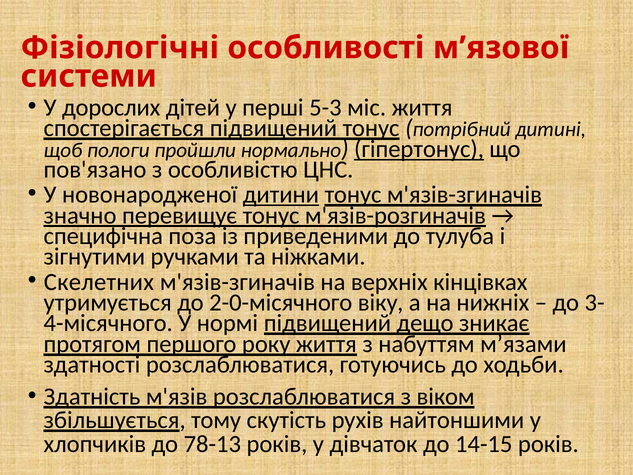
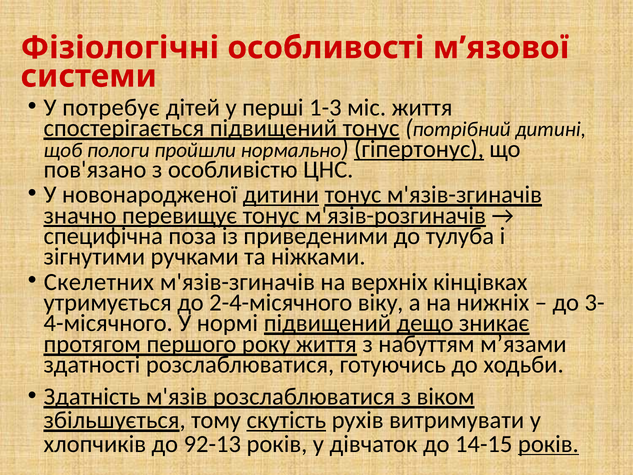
дорослих: дорослих -> потребує (111, 108)
5-3: 5-3 -> 1-3 (325, 108)
2-0-місячного: 2-0-місячного -> 2-4-місячного (281, 302)
скутість underline: none -> present (286, 420)
найтоншими: найтоншими -> витримувати (457, 420)
78-13: 78-13 -> 92-13 (212, 444)
років underline: none -> present (548, 444)
